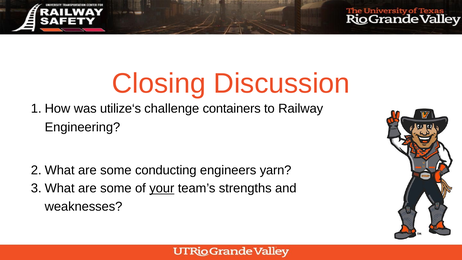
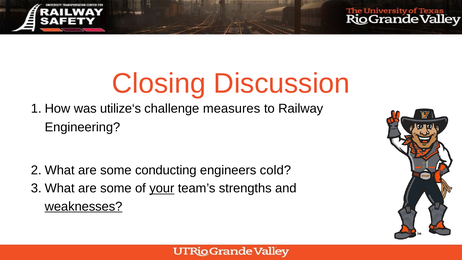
containers: containers -> measures (232, 109)
yarn: yarn -> cold (275, 170)
weaknesses underline: none -> present (83, 206)
